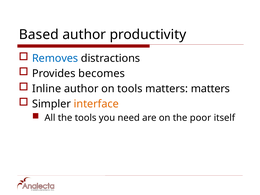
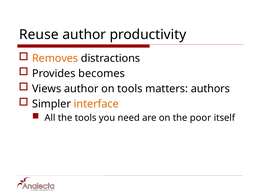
Based: Based -> Reuse (39, 35)
Removes colour: blue -> orange (55, 58)
Inline: Inline -> Views (47, 89)
matters matters: matters -> authors (210, 89)
